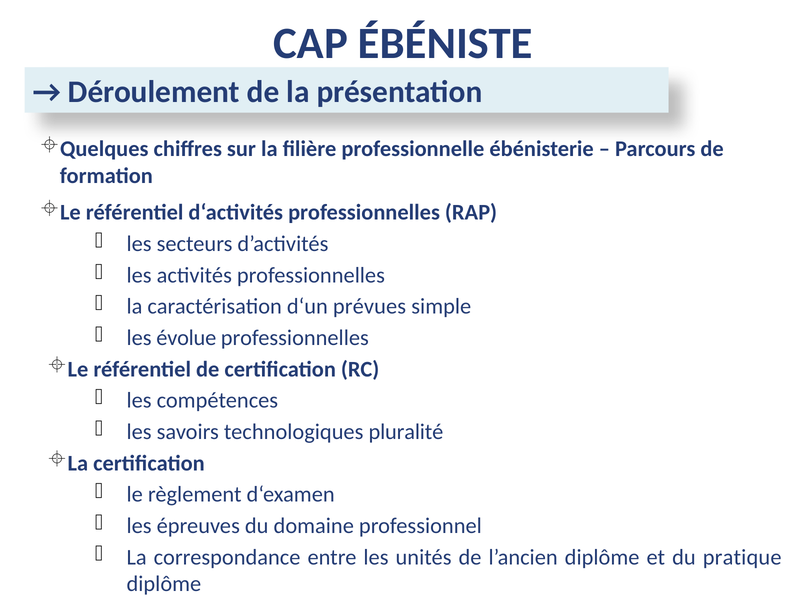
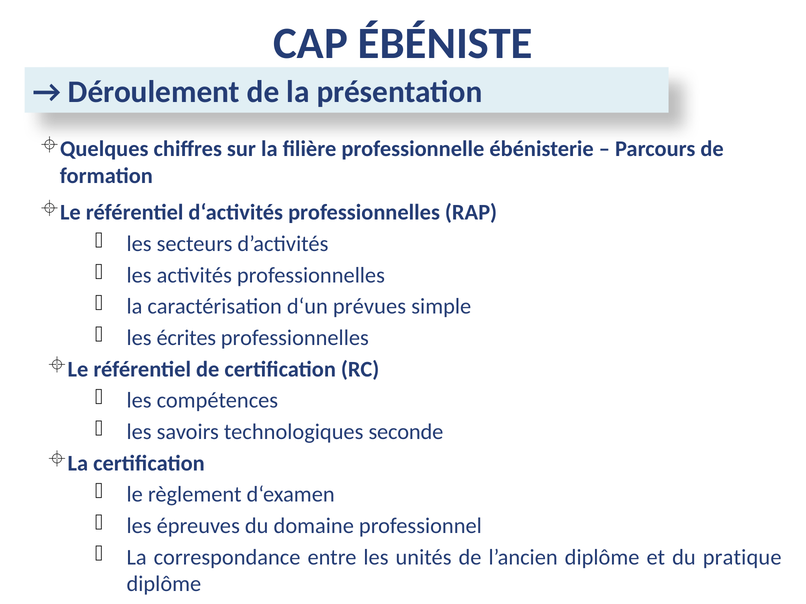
évolue: évolue -> écrites (186, 338)
pluralité: pluralité -> seconde (406, 432)
